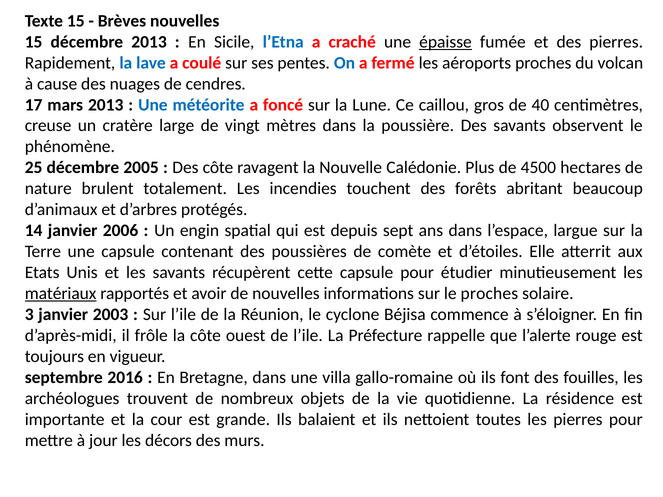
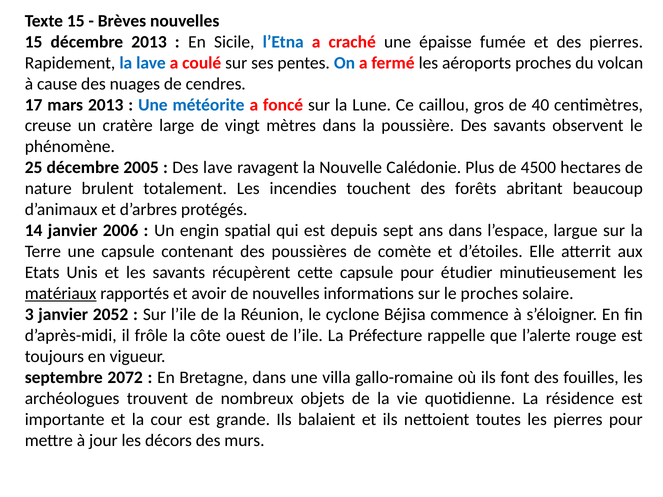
épaisse underline: present -> none (446, 42)
Des côte: côte -> lave (218, 168)
2003: 2003 -> 2052 (111, 315)
2016: 2016 -> 2072 (125, 378)
